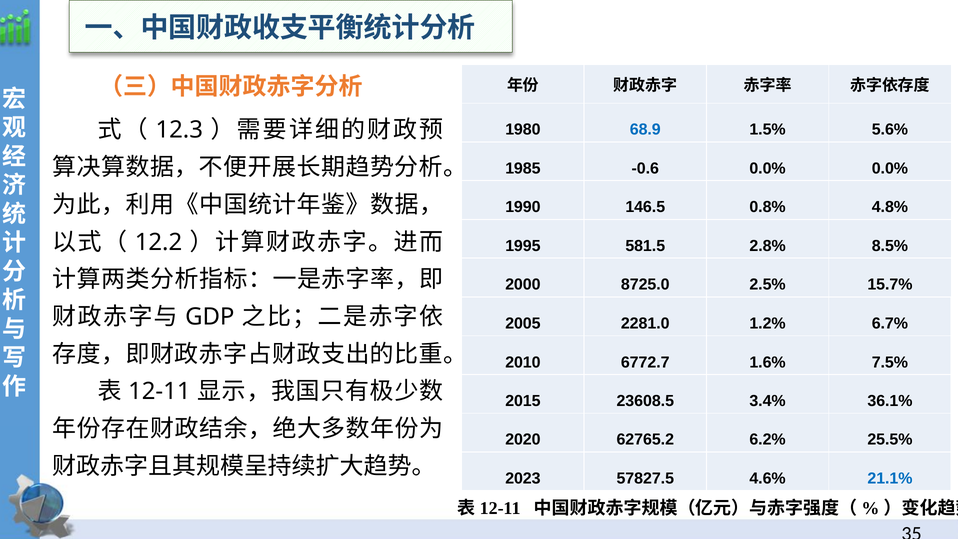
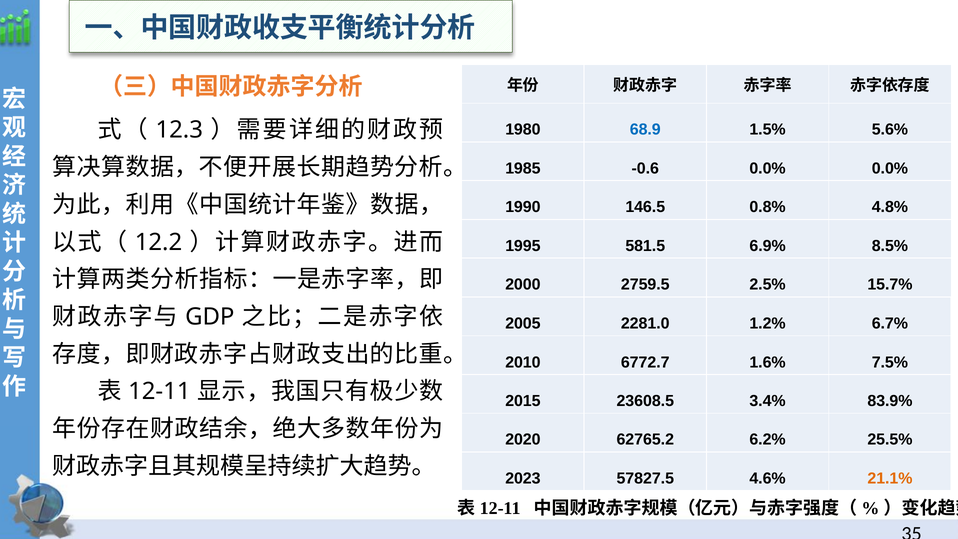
2.8%: 2.8% -> 6.9% (768, 246)
8725.0: 8725.0 -> 2759.5 (645, 285)
36.1%: 36.1% -> 83.9% (890, 401)
21.1% colour: blue -> orange (890, 478)
